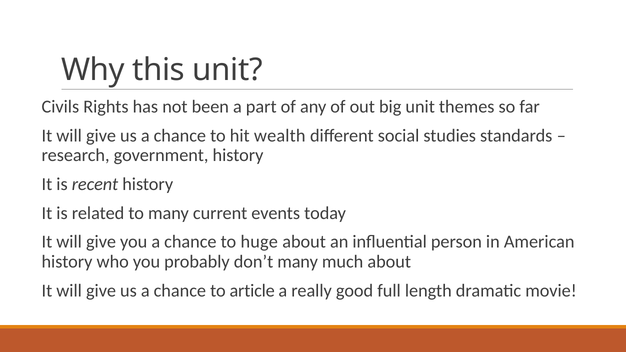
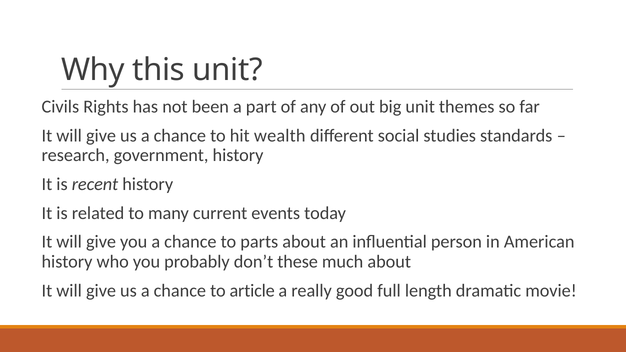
huge: huge -> parts (259, 242)
don’t many: many -> these (298, 262)
